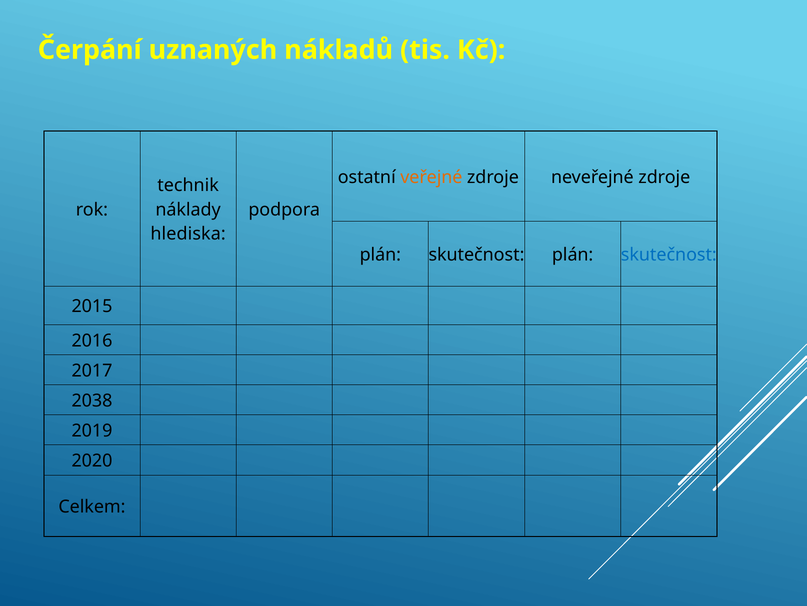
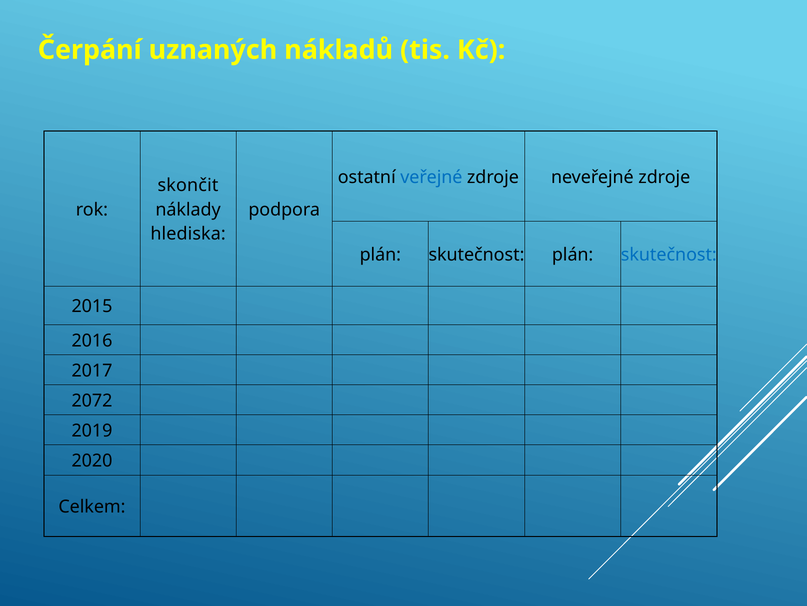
veřejné colour: orange -> blue (431, 177)
technik: technik -> skončit (188, 185)
2038: 2038 -> 2072 (92, 400)
